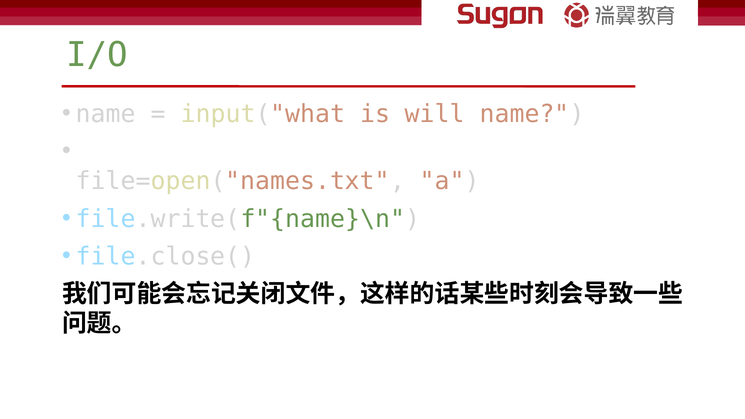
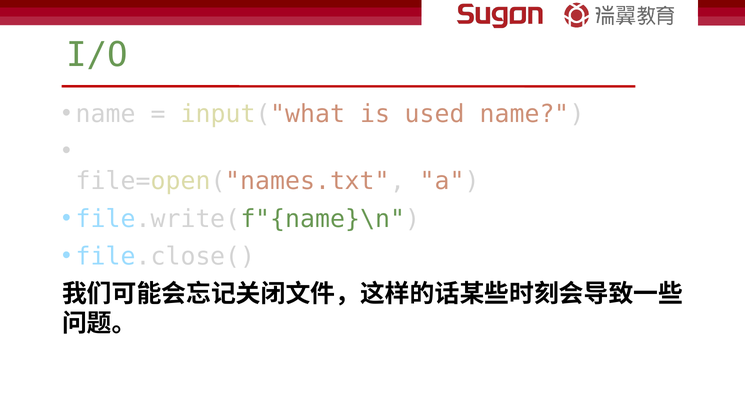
will: will -> used (435, 114)
